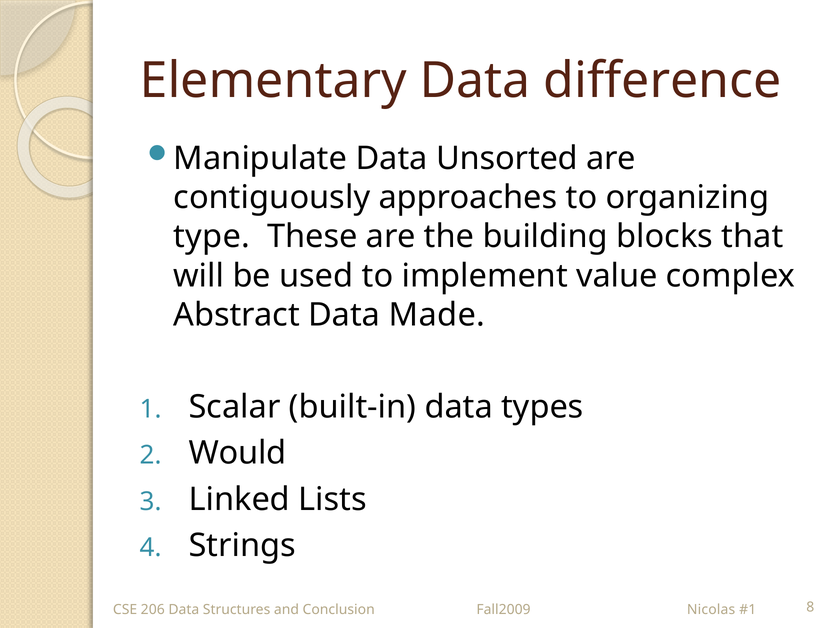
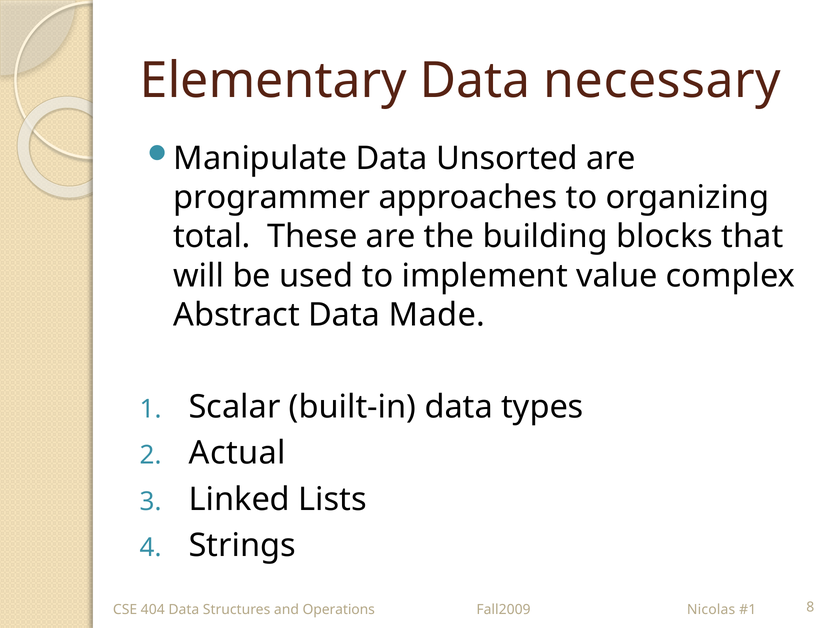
difference: difference -> necessary (662, 81)
contiguously: contiguously -> programmer (272, 198)
type: type -> total (212, 237)
Would: Would -> Actual (237, 454)
206: 206 -> 404 (153, 610)
Conclusion: Conclusion -> Operations (339, 610)
